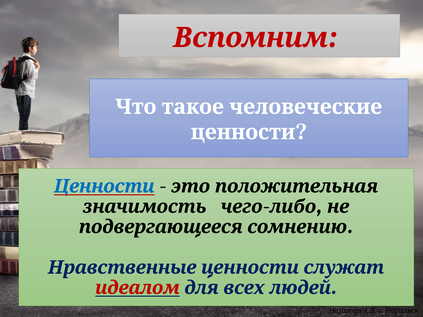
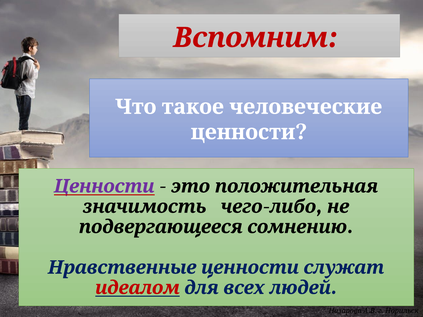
Ценности colour: blue -> purple (104, 186)
